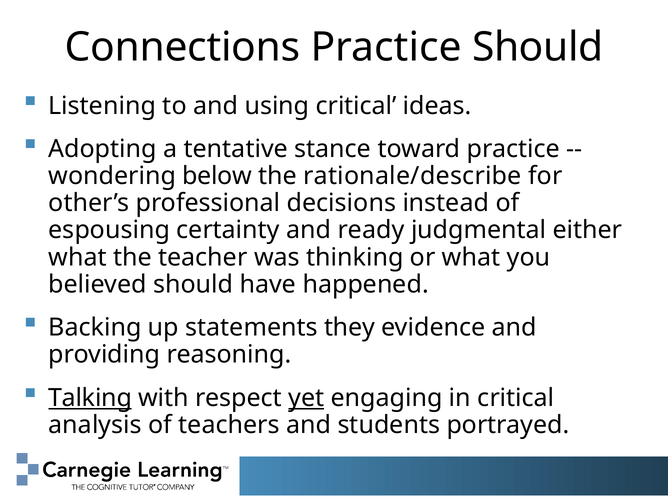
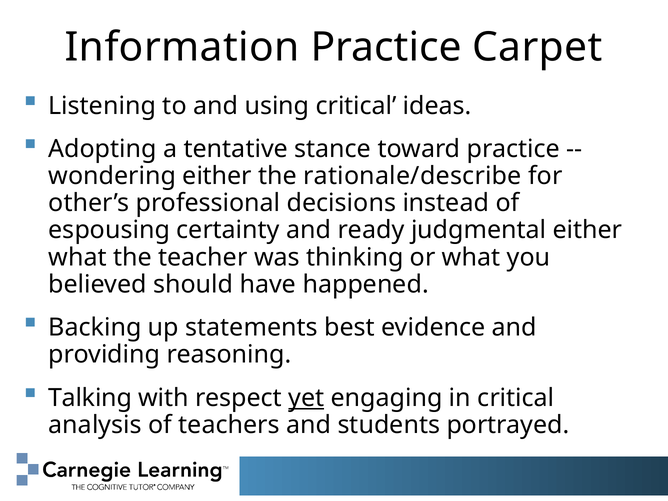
Connections: Connections -> Information (182, 47)
Practice Should: Should -> Carpet (537, 47)
wondering below: below -> either (217, 176)
they: they -> best (349, 328)
Talking underline: present -> none (90, 398)
